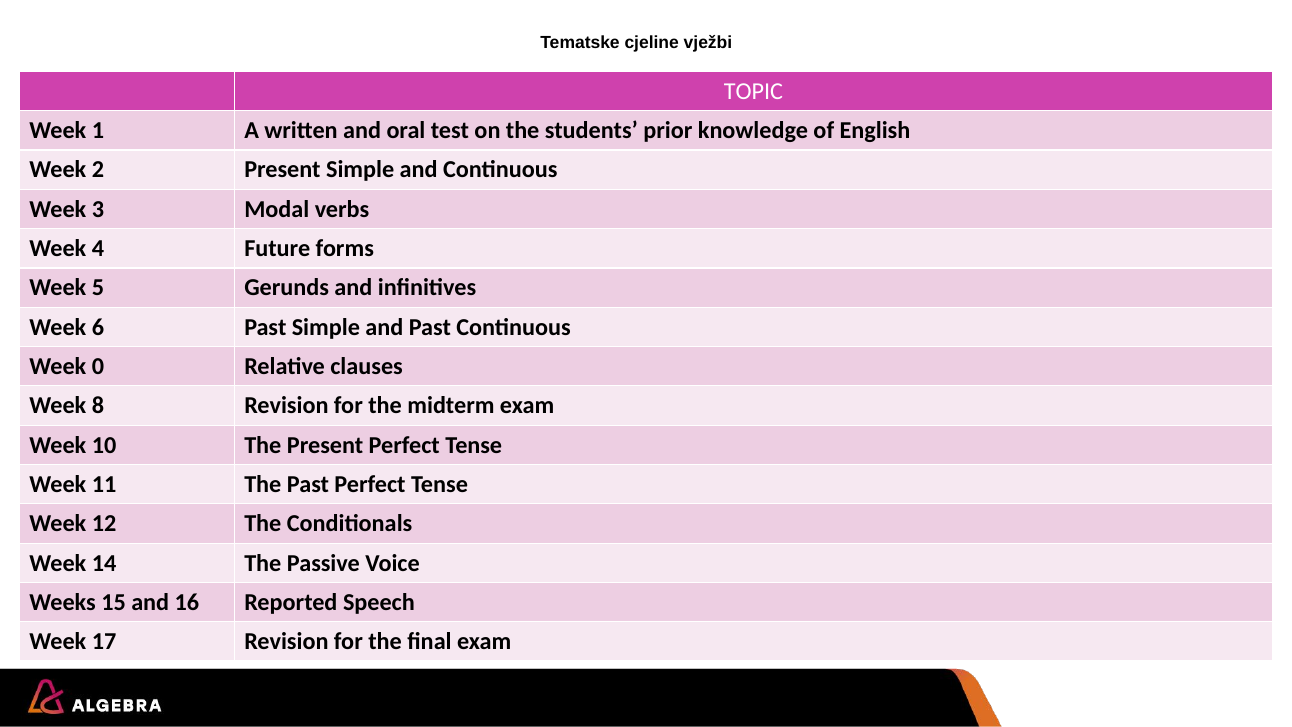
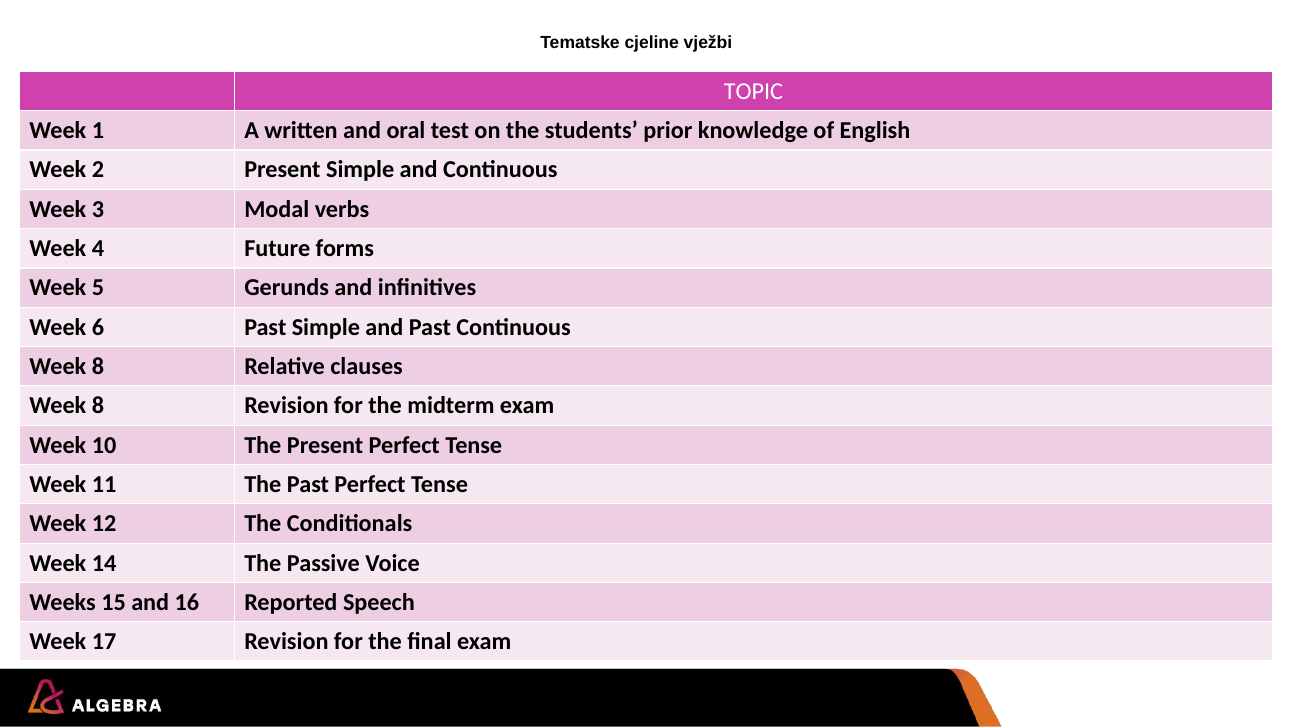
0: 0 -> 8 (98, 366)
